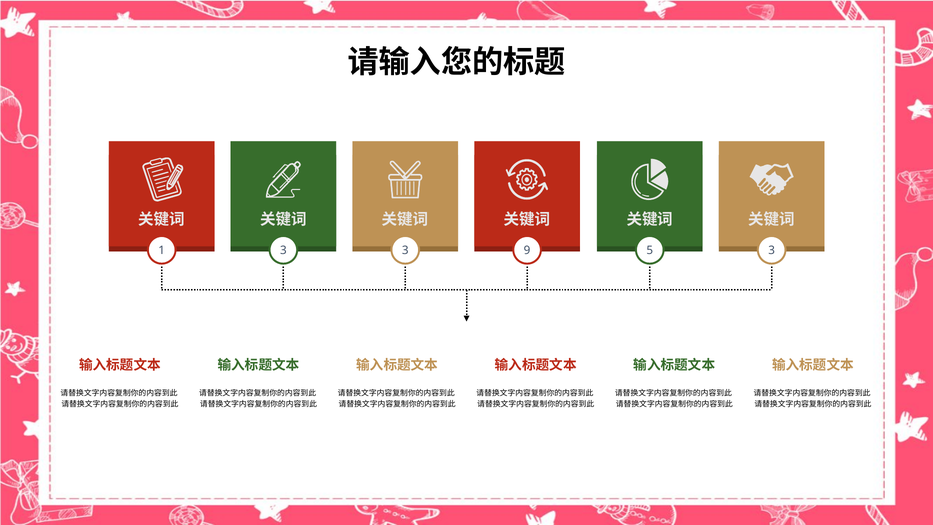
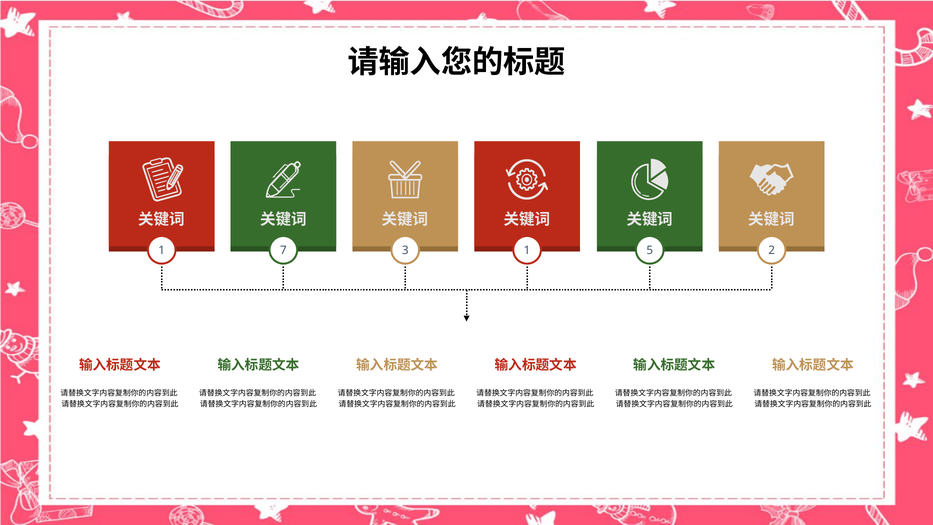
1 3: 3 -> 7 (283, 251)
3 9: 9 -> 1 (527, 251)
5 3: 3 -> 2 (772, 251)
